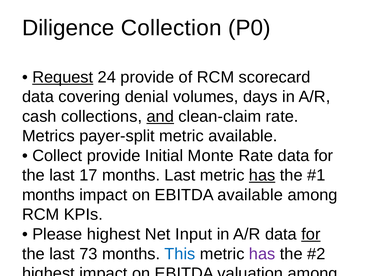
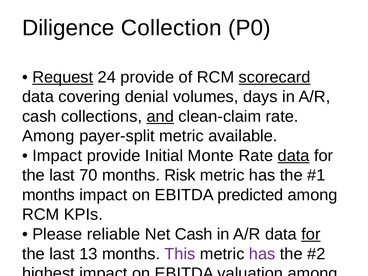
scorecard underline: none -> present (275, 77)
Metrics: Metrics -> Among (48, 136)
Collect: Collect -> Impact (57, 156)
data underline: none -> present (294, 156)
17: 17 -> 70 (88, 175)
months Last: Last -> Risk (180, 175)
has underline: present -> none (262, 175)
EBITDA available: available -> predicted (250, 195)
Please highest: highest -> reliable (114, 234)
Net Input: Input -> Cash (194, 234)
73: 73 -> 13 (88, 254)
This colour: blue -> purple (180, 254)
